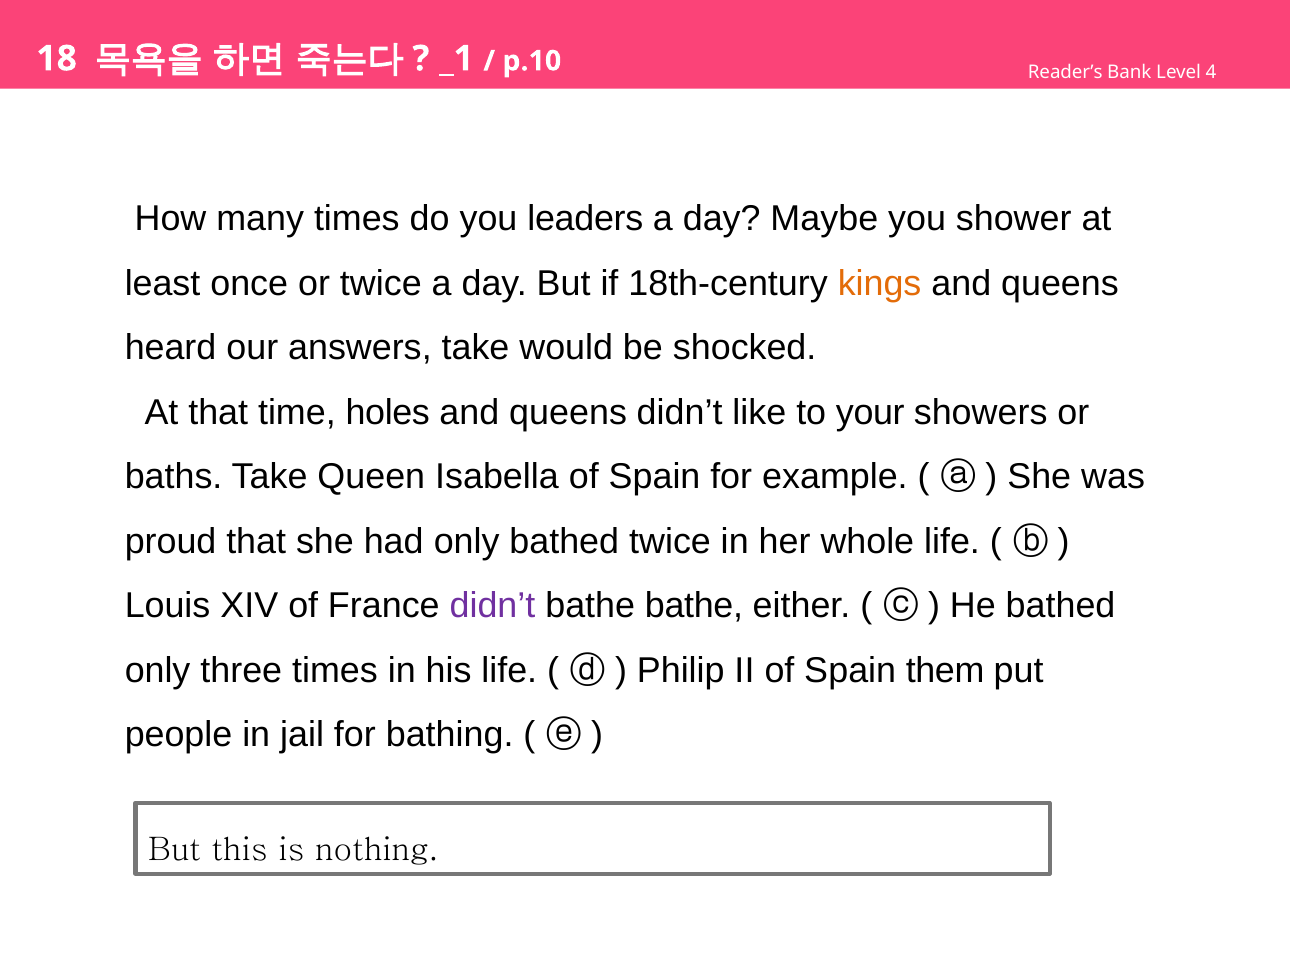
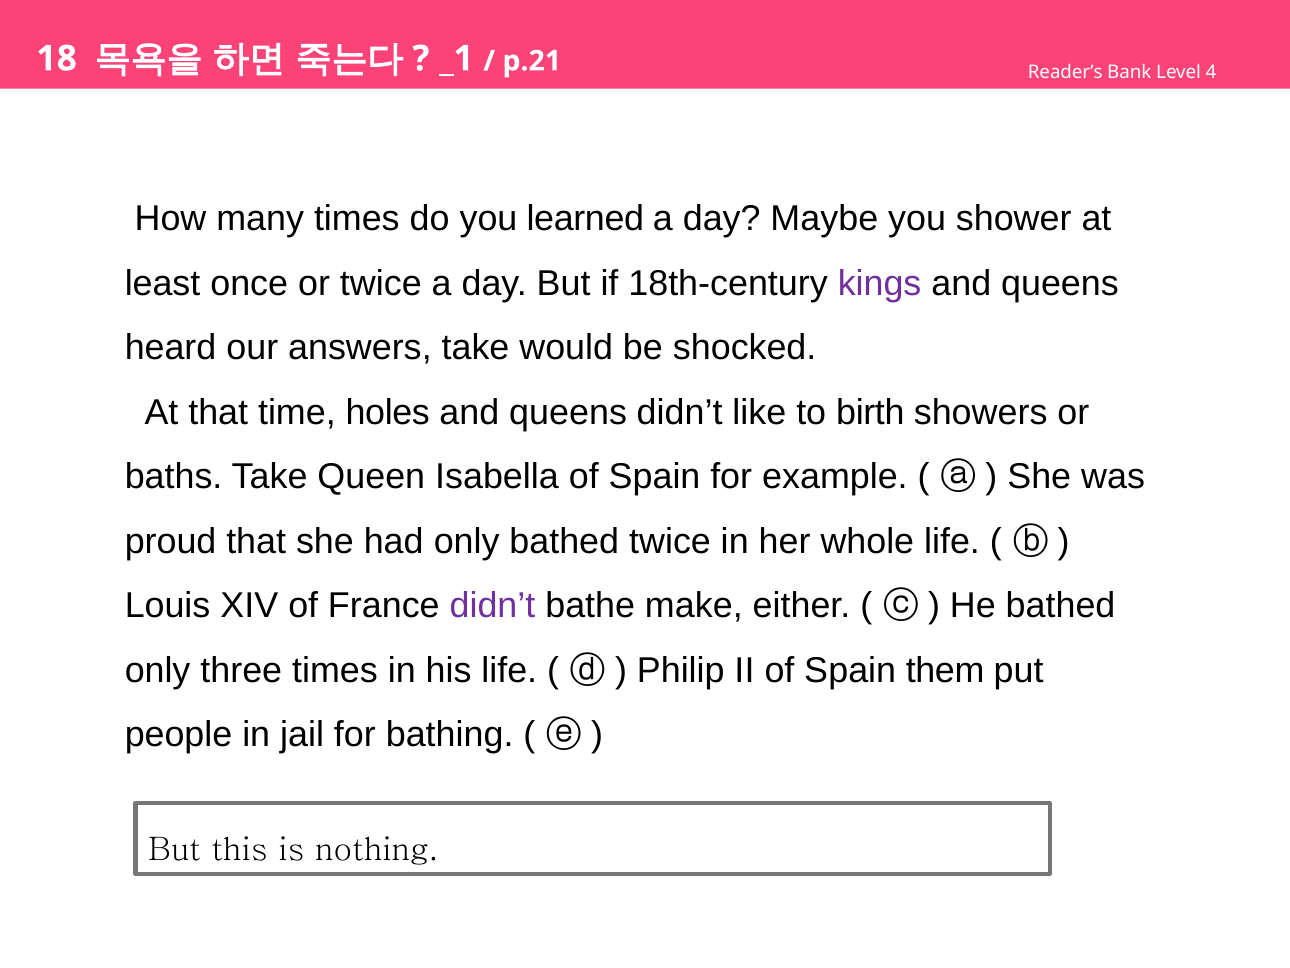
p.10: p.10 -> p.21 (532, 61)
leaders: leaders -> learned (585, 219)
kings colour: orange -> purple (880, 283)
your: your -> birth (870, 412)
bathe bathe: bathe -> make (694, 606)
